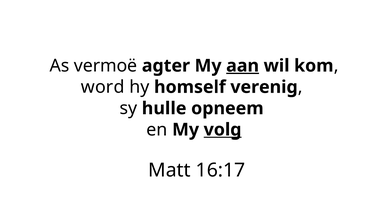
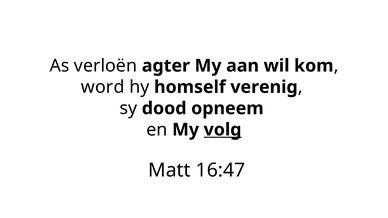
vermoë: vermoë -> verloën (106, 66)
aan underline: present -> none (243, 66)
hulle: hulle -> dood (164, 108)
16:17: 16:17 -> 16:47 (220, 170)
